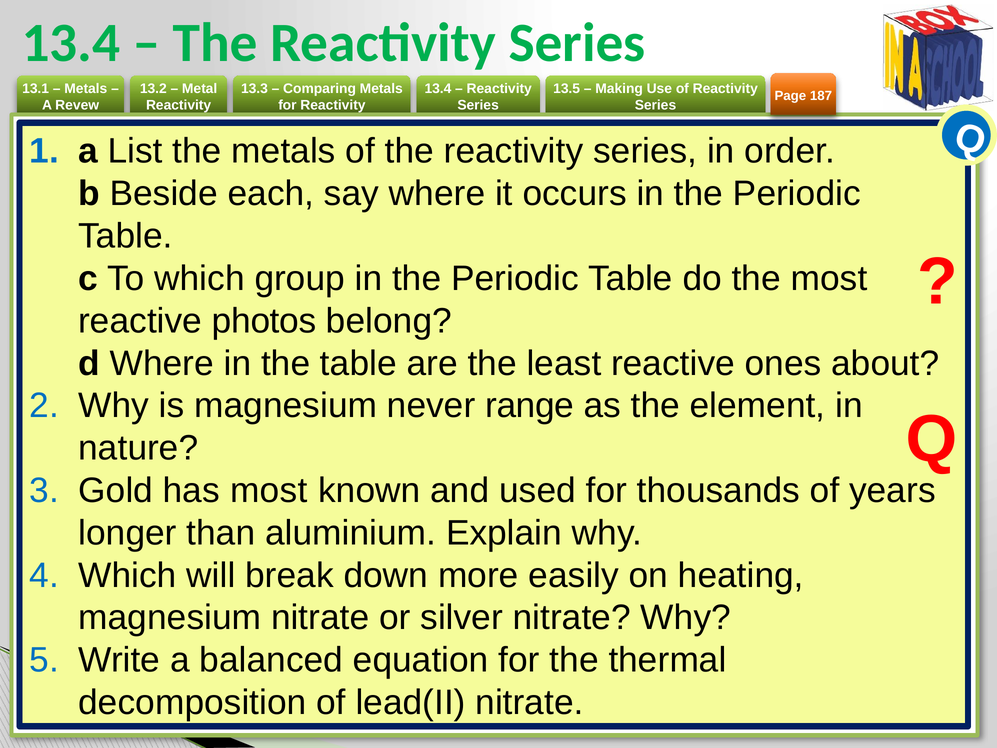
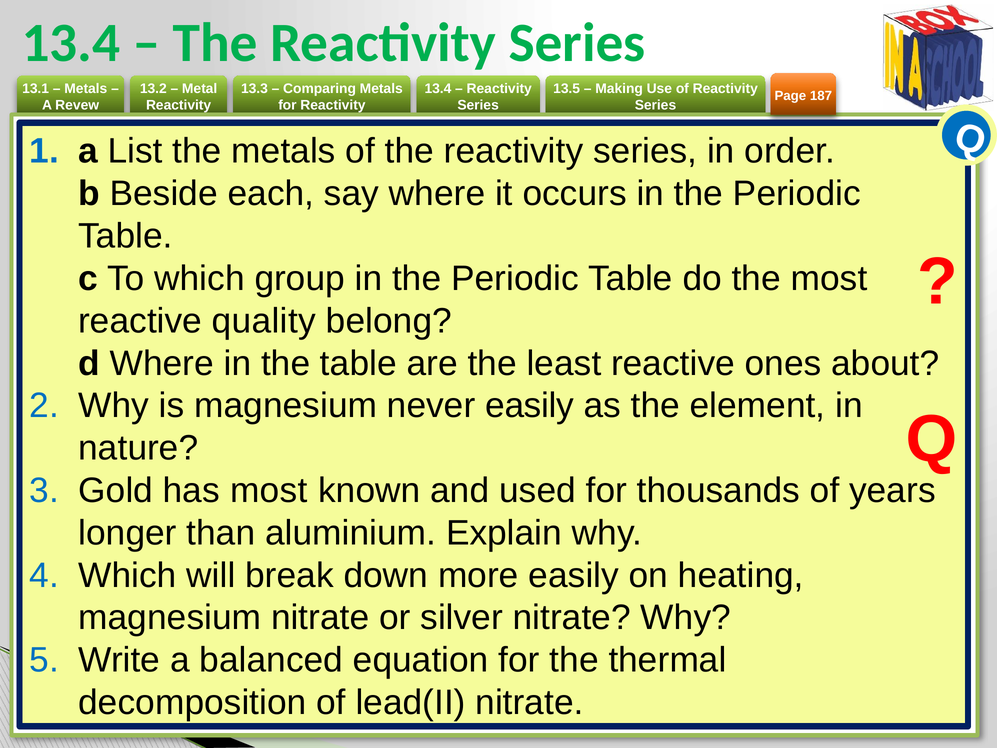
photos: photos -> quality (264, 321)
never range: range -> easily (530, 406)
